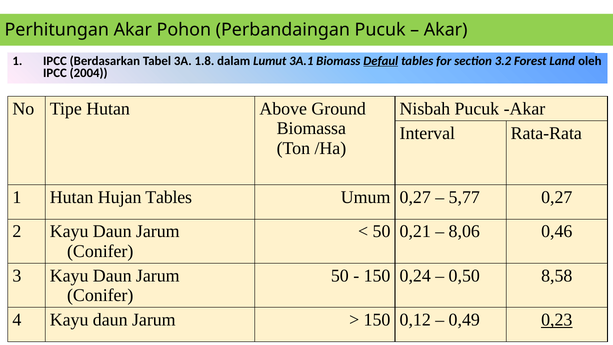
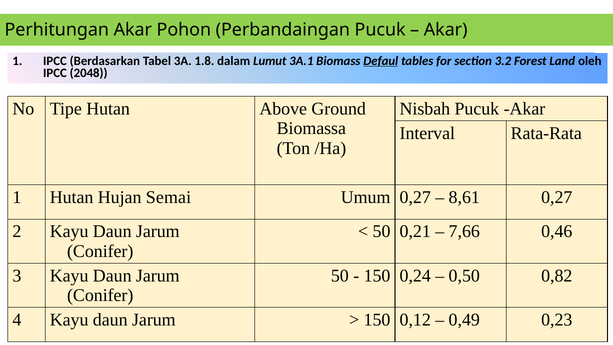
2004: 2004 -> 2048 (89, 73)
Hujan Tables: Tables -> Semai (168, 197)
5,77: 5,77 -> 8,61 (464, 197)
8,06: 8,06 -> 7,66 (464, 231)
8,58: 8,58 -> 0,82 (557, 275)
0,23 underline: present -> none (557, 320)
